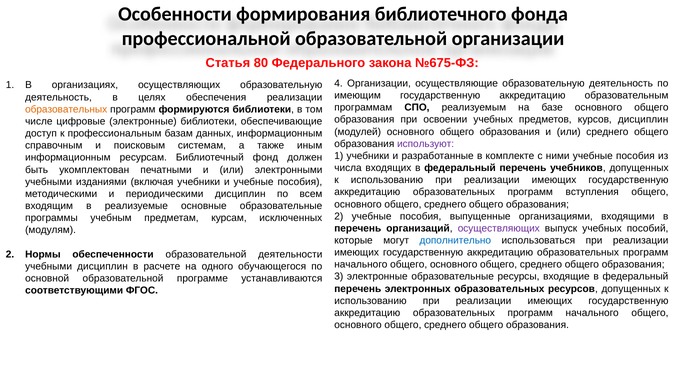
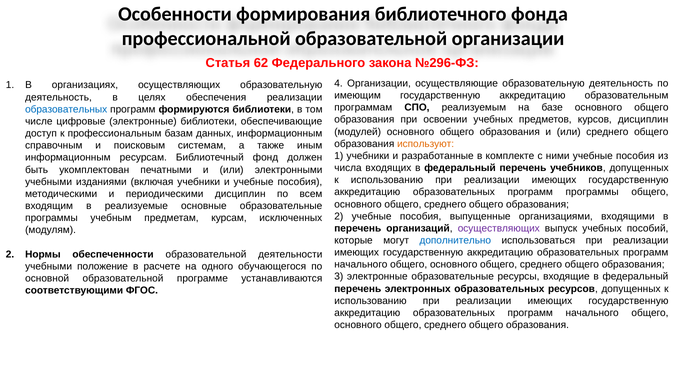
80: 80 -> 62 (261, 63)
№675-ФЗ: №675-ФЗ -> №296-ФЗ (447, 63)
образовательных colour: orange -> blue (66, 109)
используют colour: purple -> orange (426, 144)
программ вступления: вступления -> программы (592, 192)
учебными дисциплин: дисциплин -> положение (103, 266)
